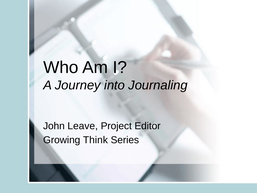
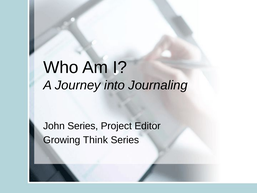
John Leave: Leave -> Series (83, 126)
